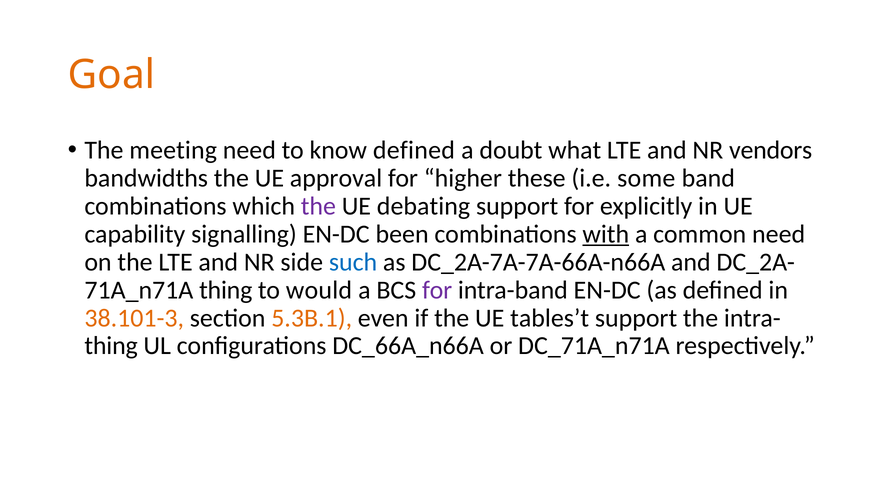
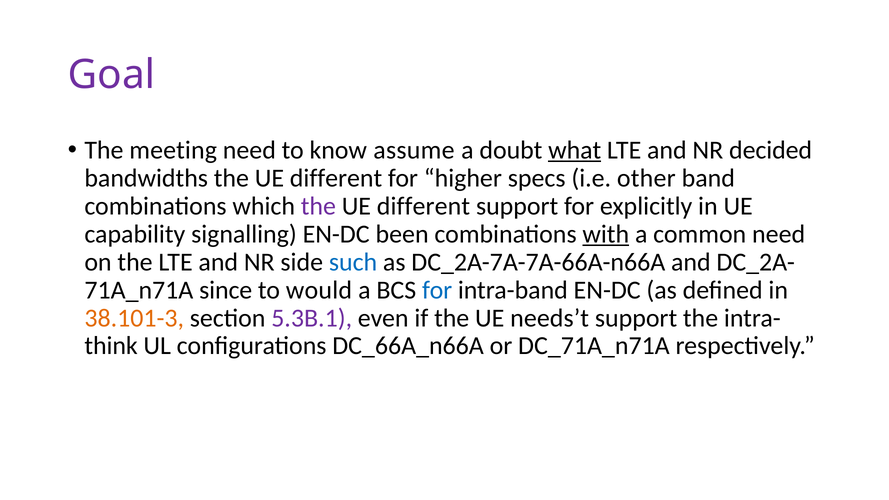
Goal colour: orange -> purple (112, 75)
know defined: defined -> assume (414, 150)
what underline: none -> present (575, 150)
vendors: vendors -> decided (771, 150)
bandwidths the UE approval: approval -> different (336, 178)
these: these -> specs (537, 178)
some: some -> other (646, 178)
debating: debating -> different (423, 206)
thing: thing -> since (226, 290)
for colour: purple -> blue (437, 290)
5.3B.1 colour: orange -> purple (312, 318)
tables’t: tables’t -> needs’t (550, 318)
thing: thing -> think (111, 346)
